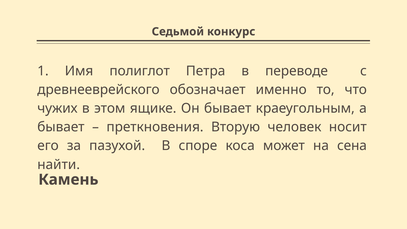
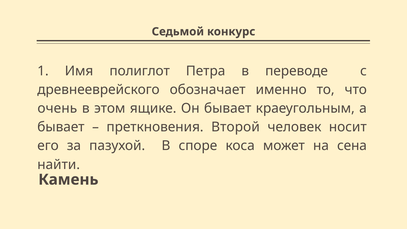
чужих: чужих -> очень (57, 108)
Вторую: Вторую -> Второй (235, 127)
